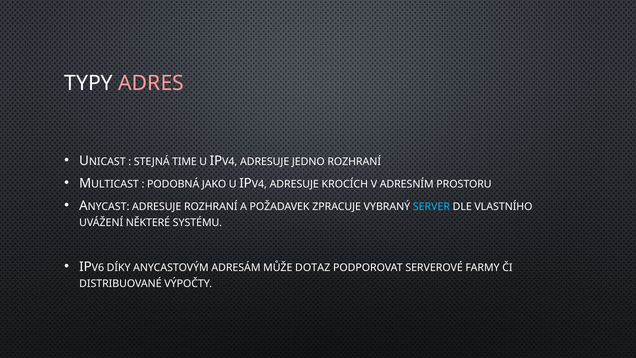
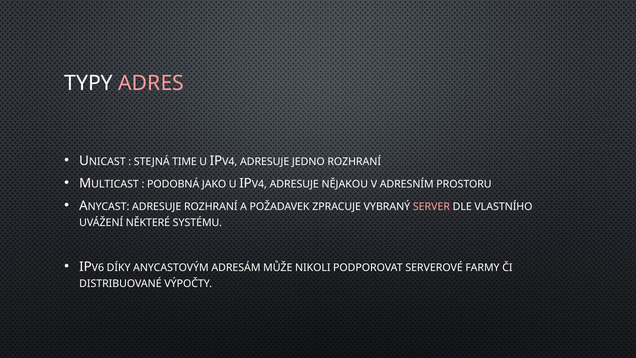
KROCÍCH: KROCÍCH -> NĚJAKOU (345, 184)
SERVER colour: light blue -> pink (431, 206)
DOTAZ: DOTAZ -> NIKOLI (313, 267)
